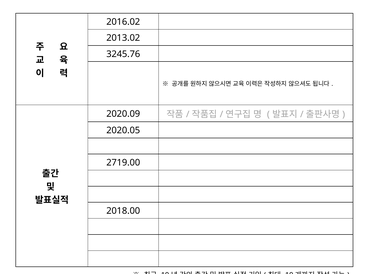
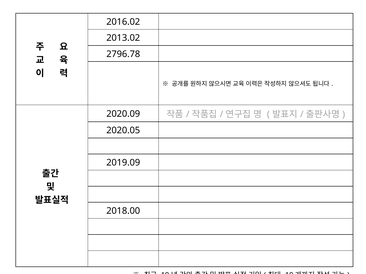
3245.76: 3245.76 -> 2796.78 (123, 54)
2719.00: 2719.00 -> 2019.09 (123, 163)
